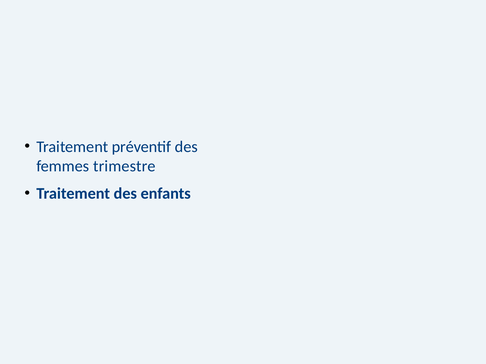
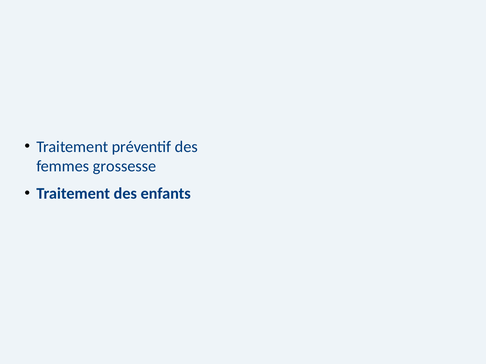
trimestre: trimestre -> grossesse (125, 166)
